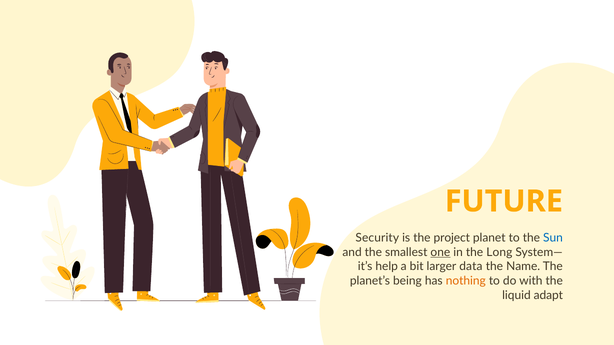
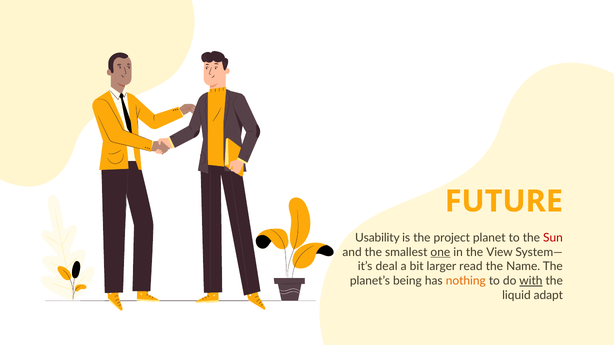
Security: Security -> Usability (377, 238)
Sun colour: blue -> red (553, 238)
Long: Long -> View (499, 252)
help: help -> deal (387, 267)
data: data -> read (471, 267)
with underline: none -> present (531, 281)
